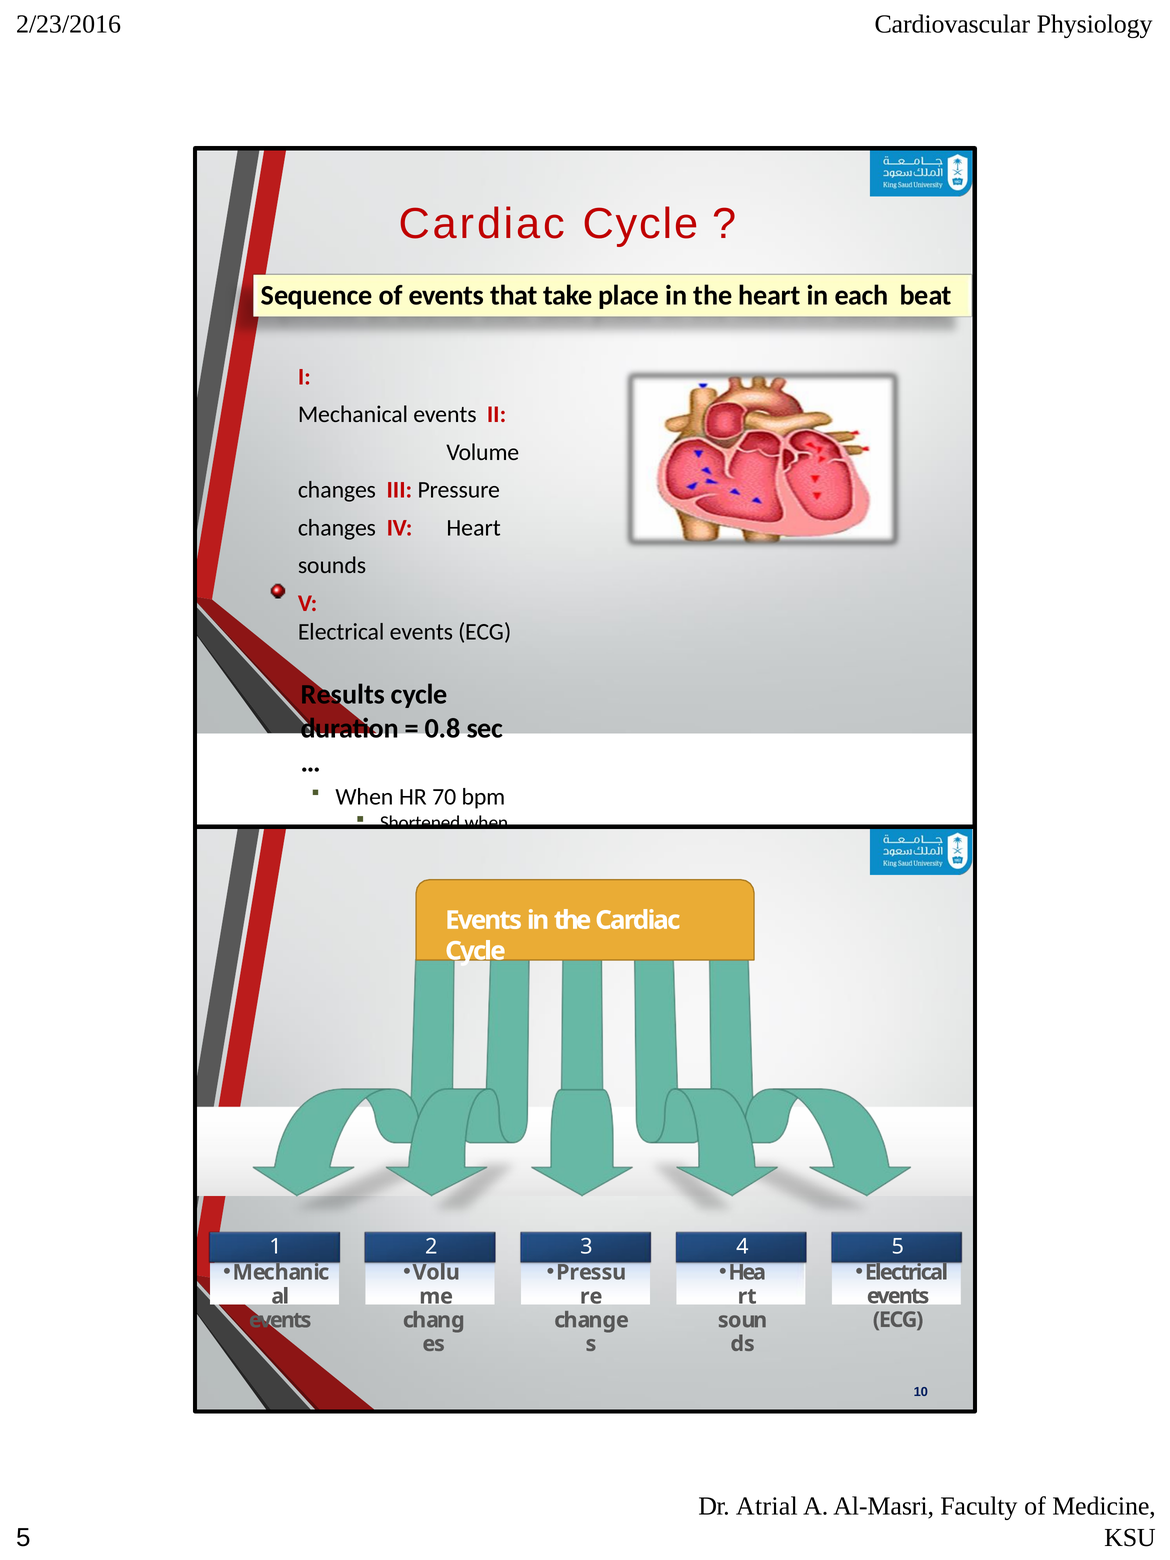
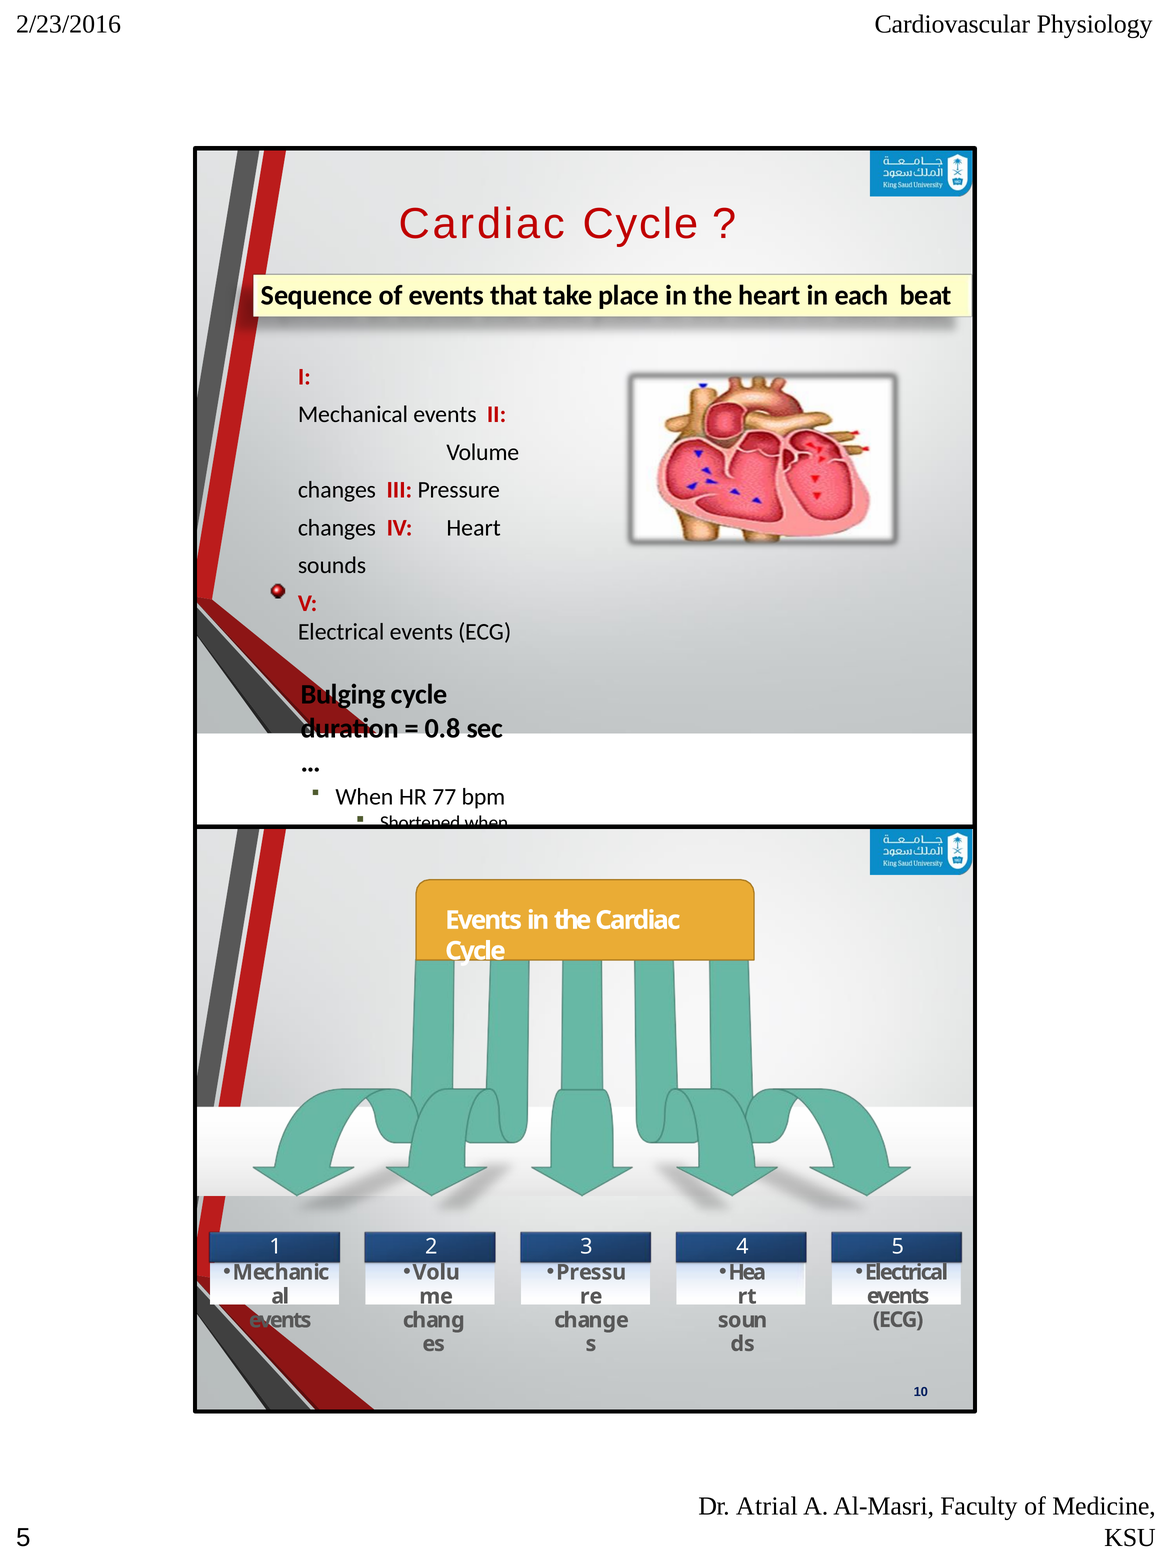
Results: Results -> Bulging (343, 695)
70: 70 -> 77 (444, 797)
